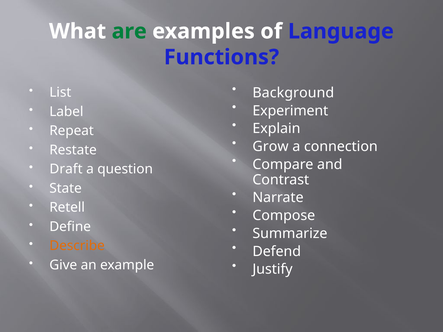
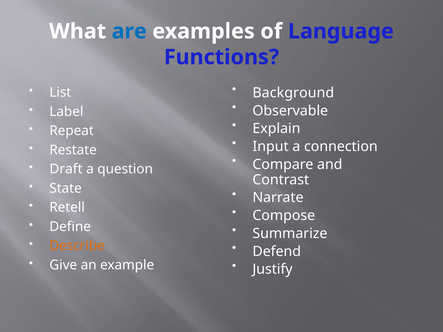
are colour: green -> blue (129, 31)
Experiment: Experiment -> Observable (290, 111)
Grow: Grow -> Input (271, 147)
